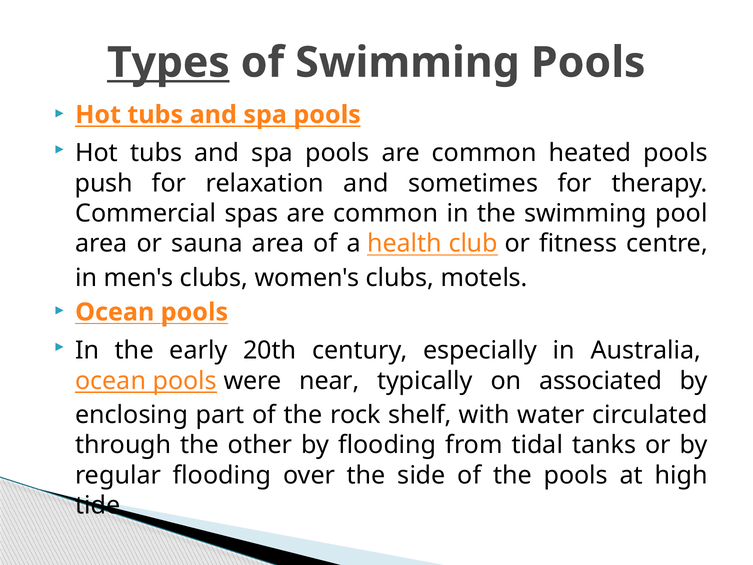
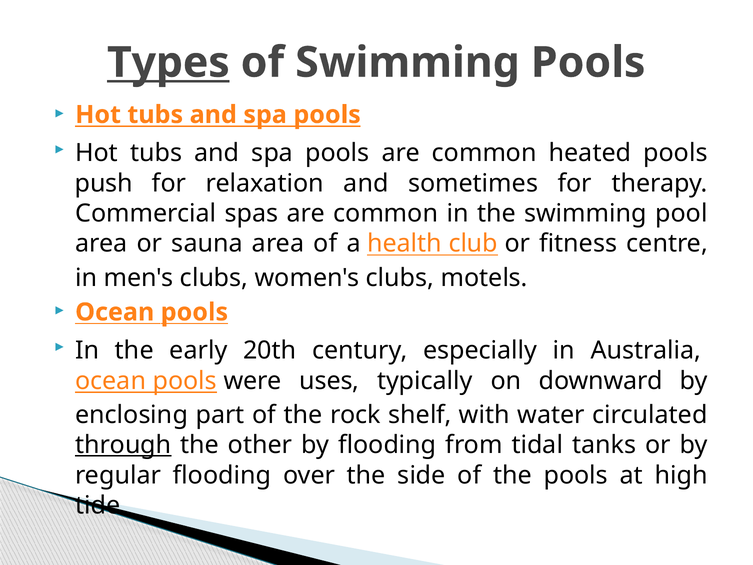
near: near -> uses (329, 381)
associated: associated -> downward (601, 381)
through underline: none -> present (123, 445)
